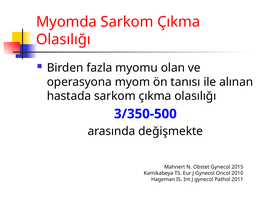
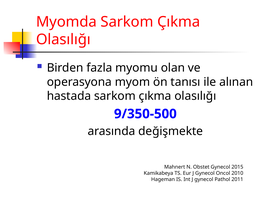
3/350-500: 3/350-500 -> 9/350-500 (145, 114)
